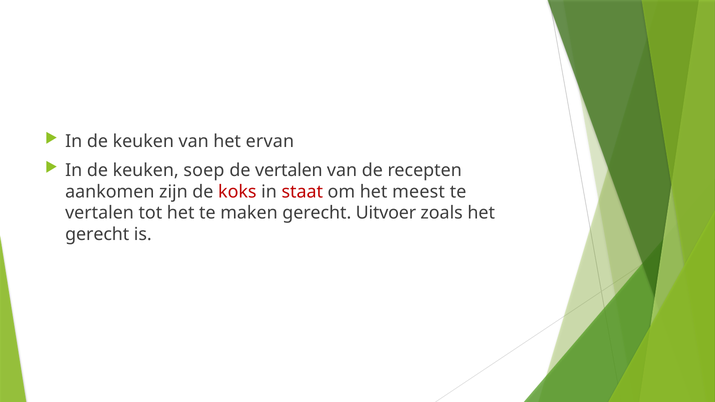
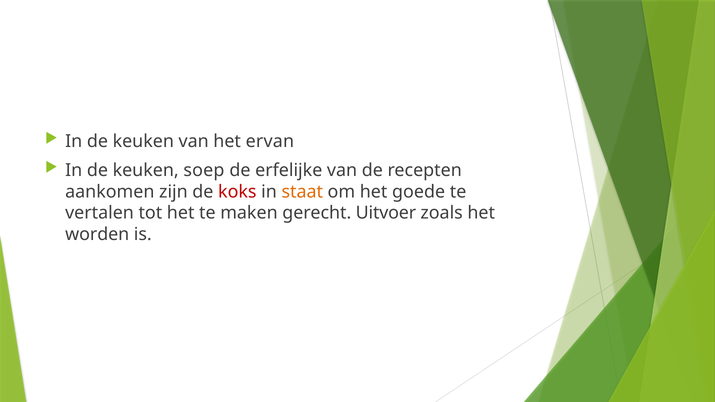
de vertalen: vertalen -> erfelijke (289, 170)
staat colour: red -> orange (302, 192)
meest: meest -> goede (419, 192)
gerecht: gerecht -> worden (97, 235)
